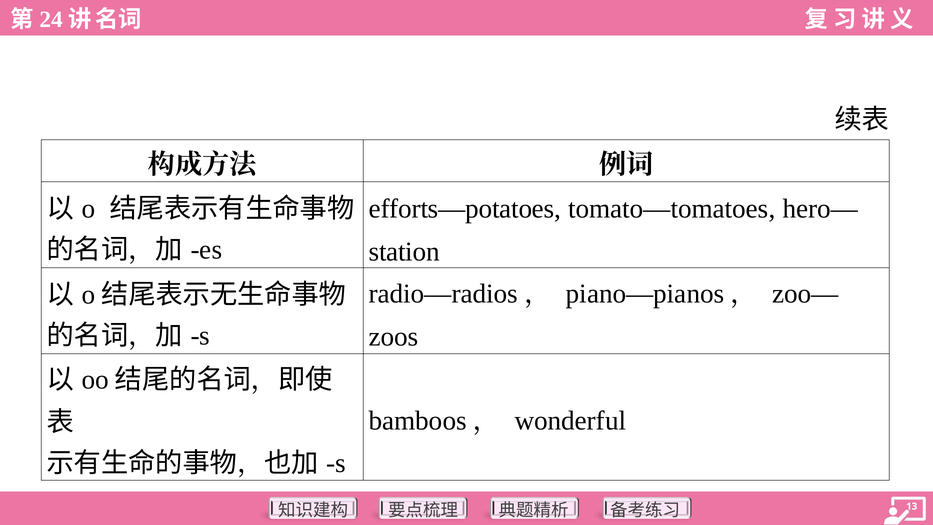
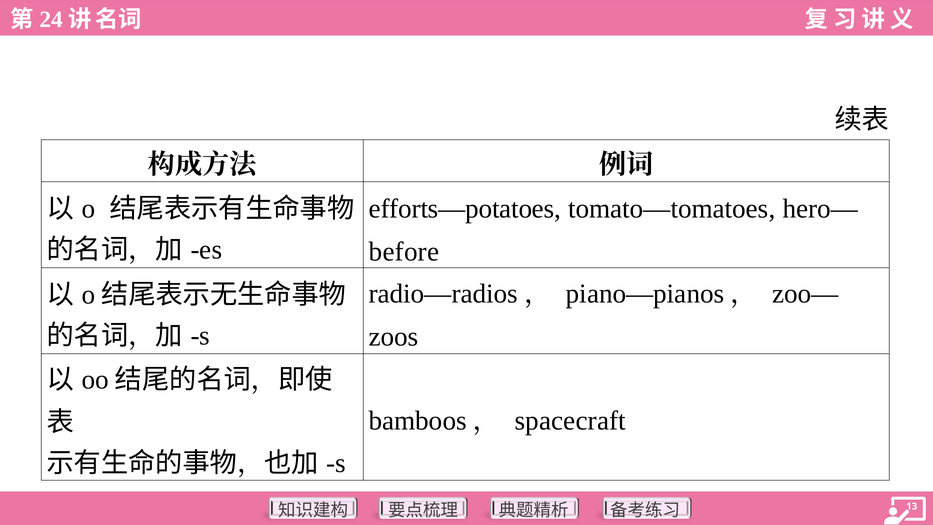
station: station -> before (404, 252)
wonderful: wonderful -> spacecraft (570, 420)
